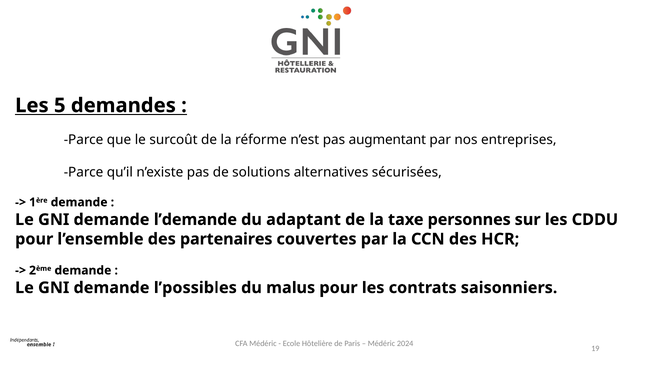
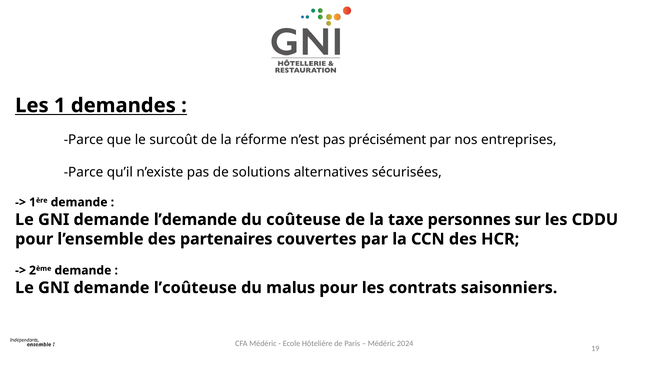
5: 5 -> 1 (60, 106)
augmentant: augmentant -> précisément (387, 140)
adaptant: adaptant -> coûteuse (304, 220)
l’possibles: l’possibles -> l’coûteuse (195, 288)
